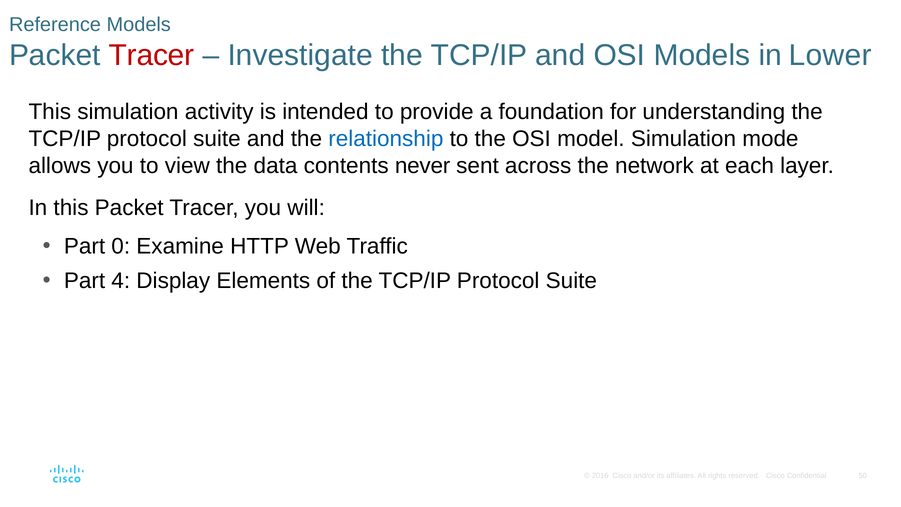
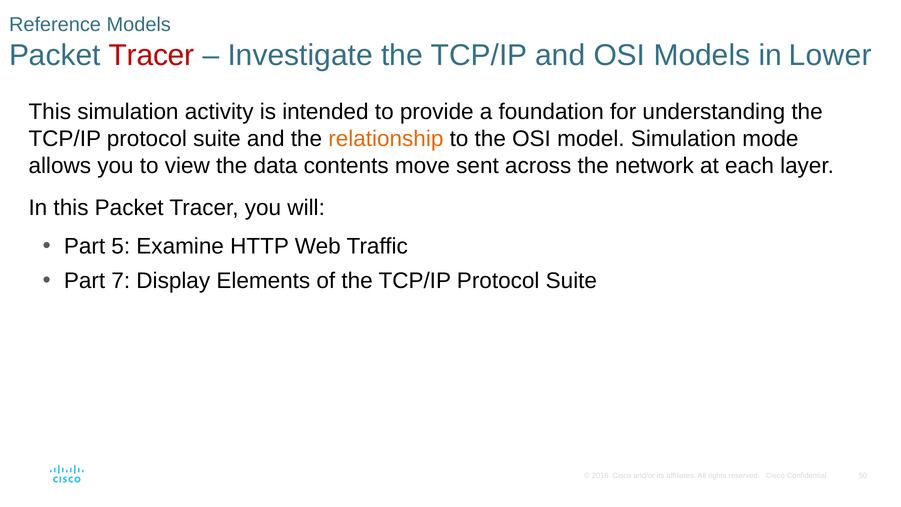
relationship colour: blue -> orange (386, 139)
never: never -> move (423, 166)
0: 0 -> 5 (121, 246)
4: 4 -> 7 (121, 281)
